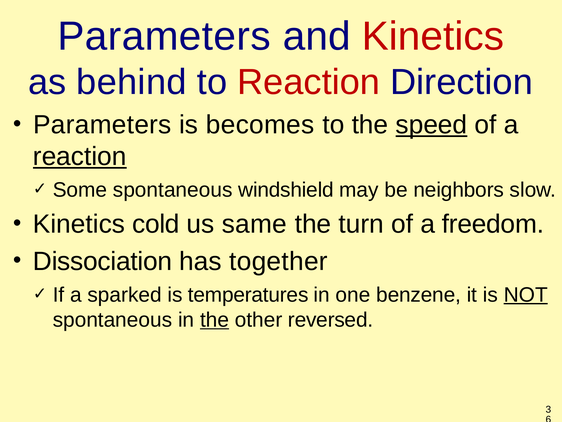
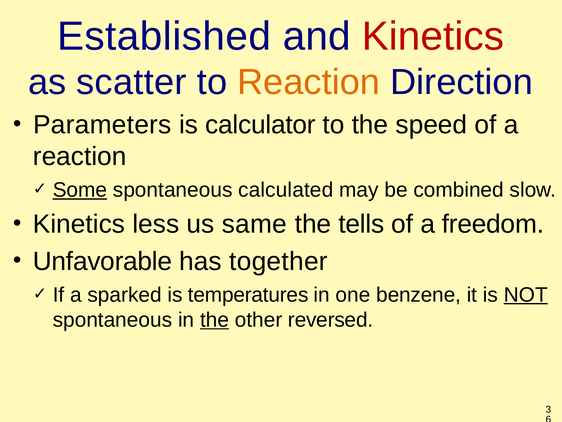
Parameters: Parameters -> Established (164, 36)
behind: behind -> scatter (131, 82)
Reaction colour: red -> orange (309, 82)
becomes: becomes -> calculator (260, 125)
speed underline: present -> none (431, 125)
reaction underline: present -> none (80, 156)
Some underline: none -> present (80, 190)
windshield: windshield -> calculated (286, 190)
neighbors: neighbors -> combined (459, 190)
cold: cold -> less (156, 224)
turn: turn -> tells (361, 224)
Dissociation: Dissociation -> Unfavorable (103, 261)
